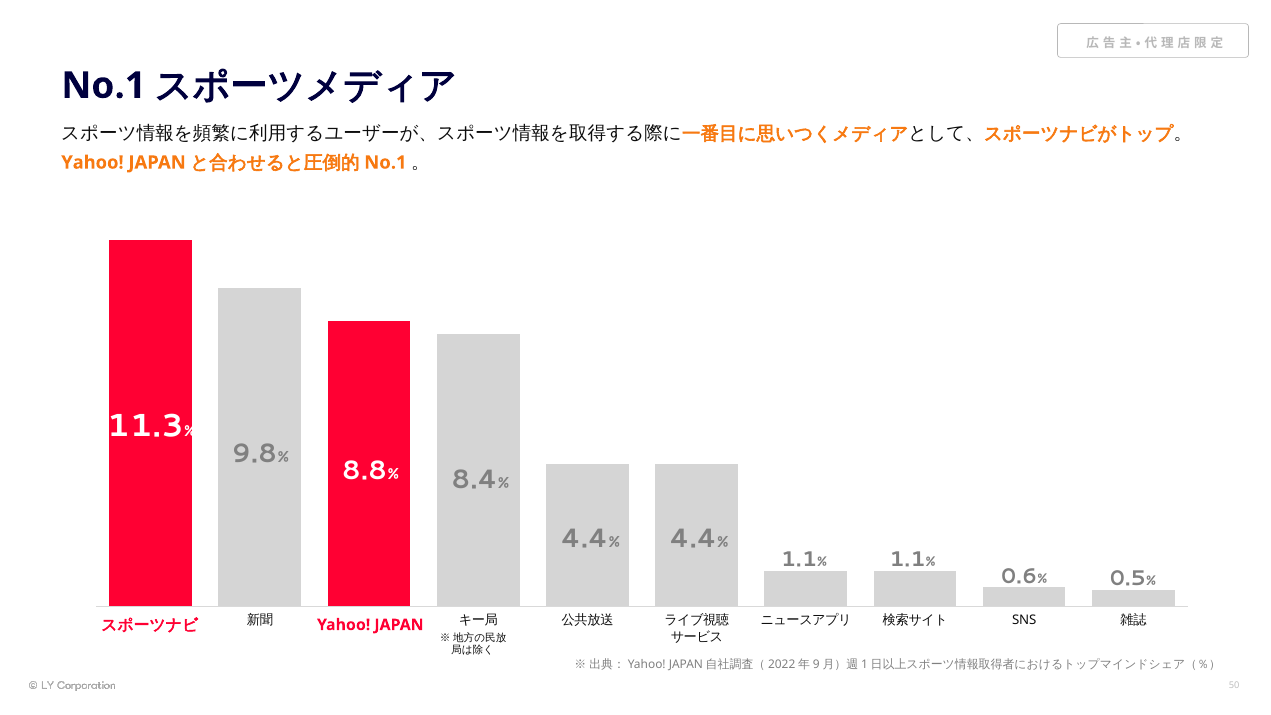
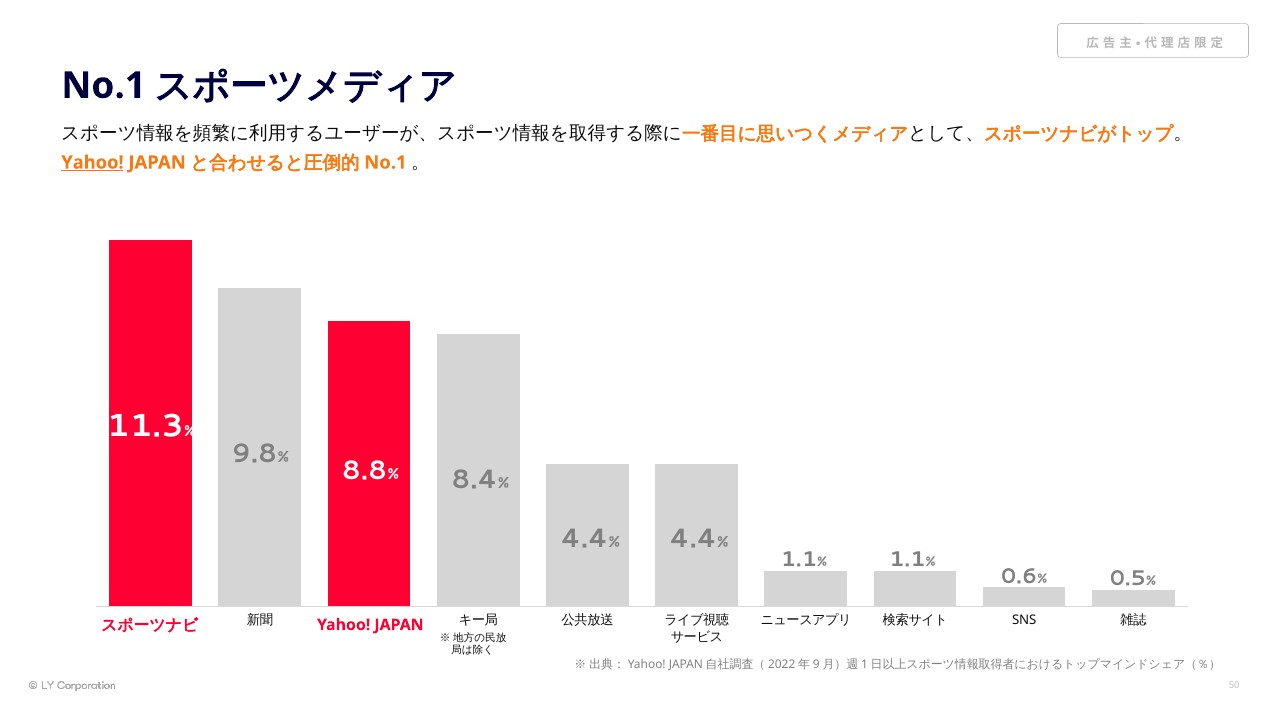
Yahoo underline: none -> present (92, 162)
